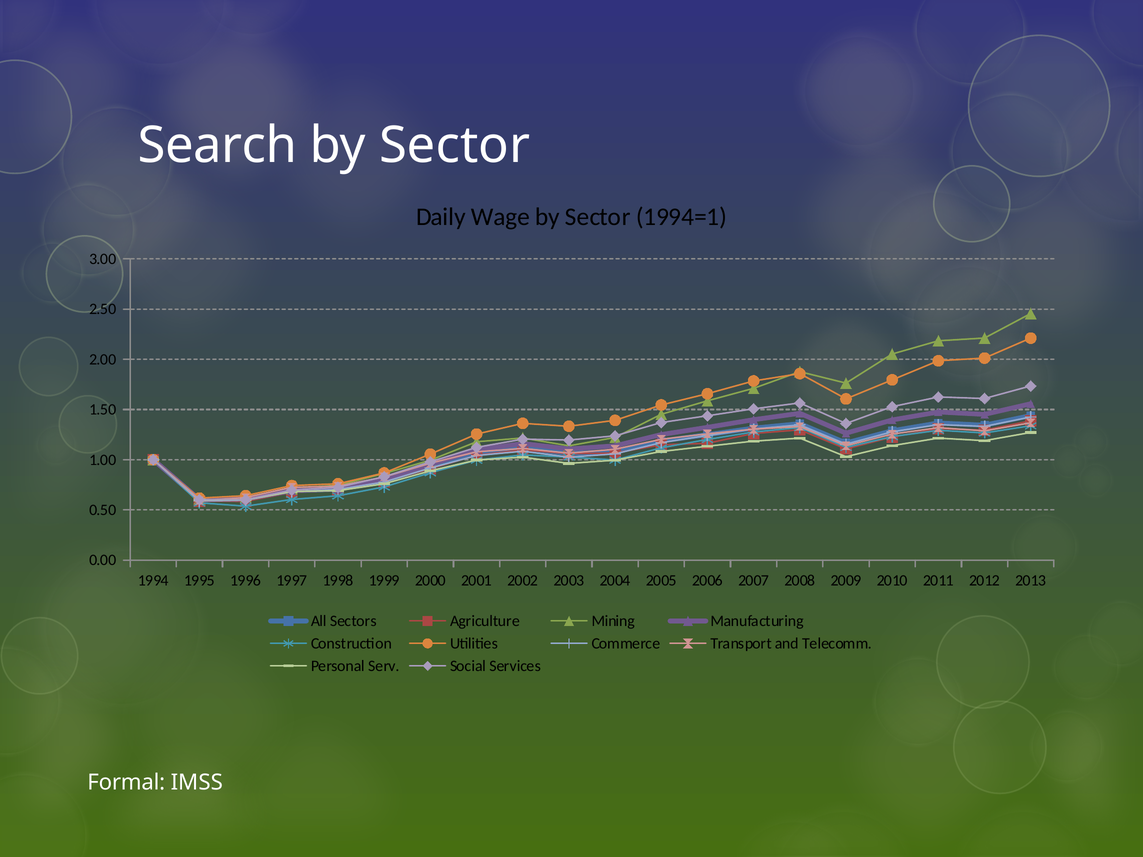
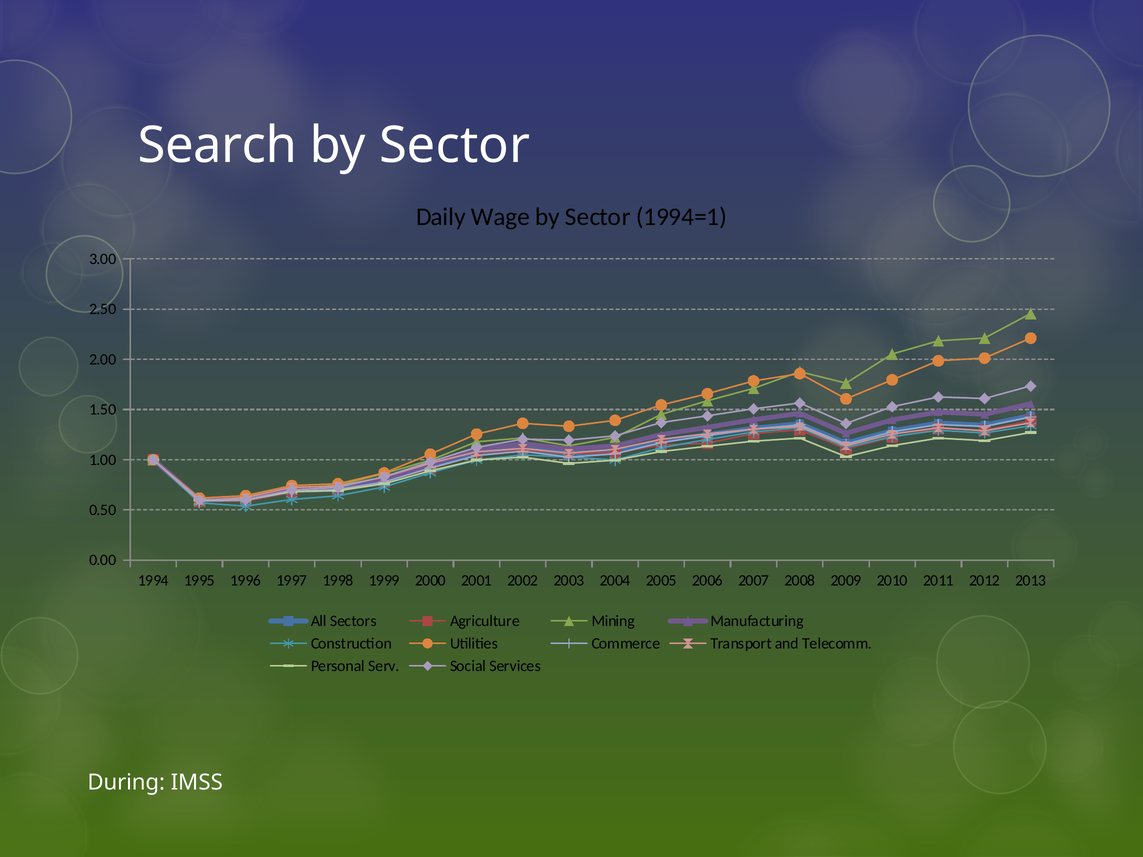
Formal: Formal -> During (126, 783)
